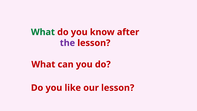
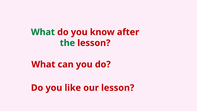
the colour: purple -> green (67, 43)
